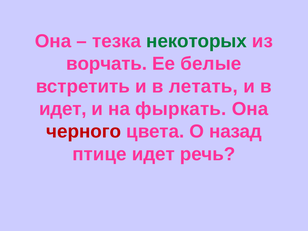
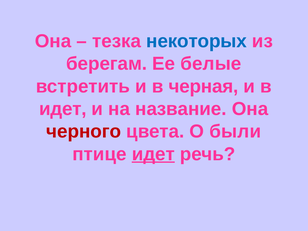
некоторых colour: green -> blue (197, 41)
ворчать: ворчать -> берегам (107, 64)
летать: летать -> черная (204, 86)
фыркать: фыркать -> название (181, 109)
назад: назад -> были (235, 132)
идет underline: none -> present (153, 154)
